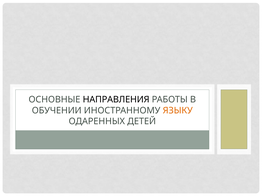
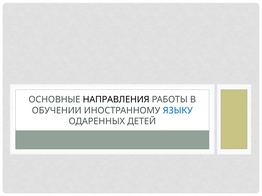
ЯЗЫКУ colour: orange -> blue (178, 111)
